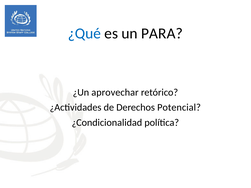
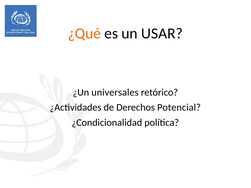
¿Qué colour: blue -> orange (84, 33)
PARA: PARA -> USAR (162, 33)
aprovechar: aprovechar -> universales (115, 92)
